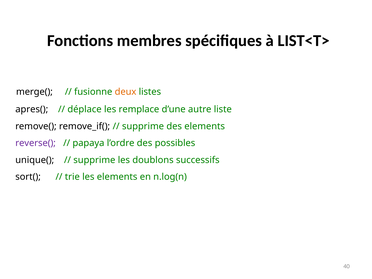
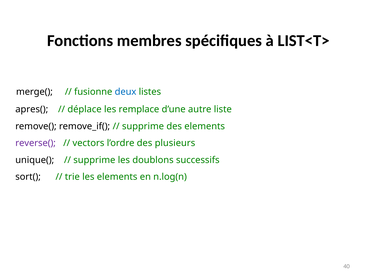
deux colour: orange -> blue (126, 92)
papaya: papaya -> vectors (88, 143)
possibles: possibles -> plusieurs (175, 143)
